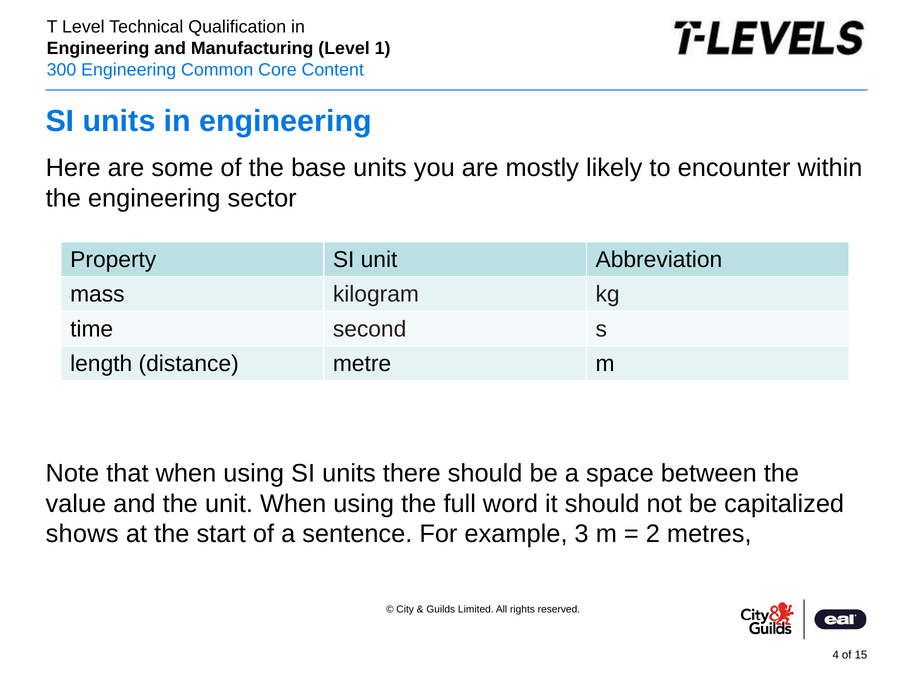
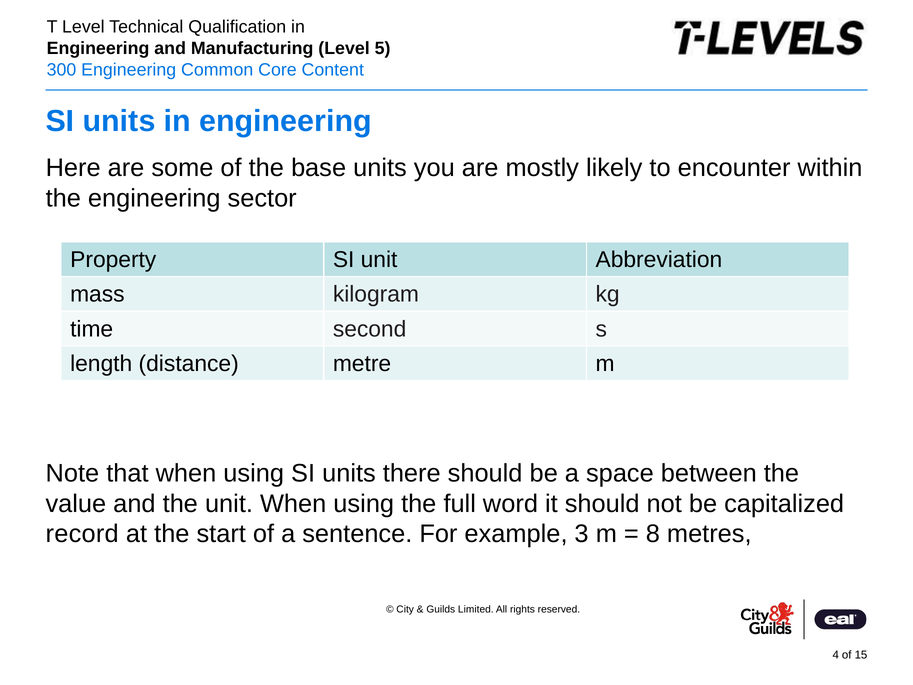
1: 1 -> 5 (383, 48)
shows: shows -> record (82, 534)
2: 2 -> 8 (653, 534)
